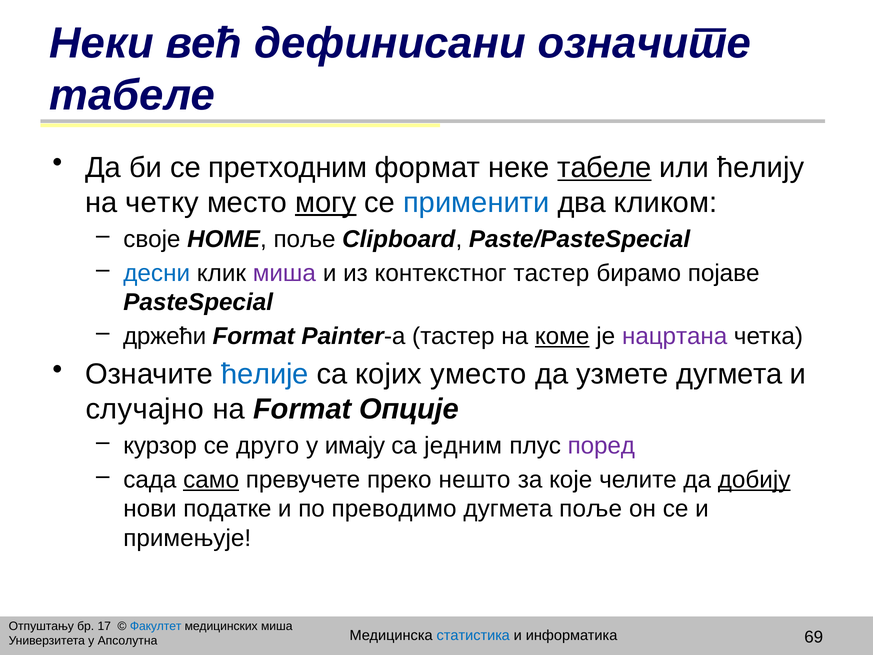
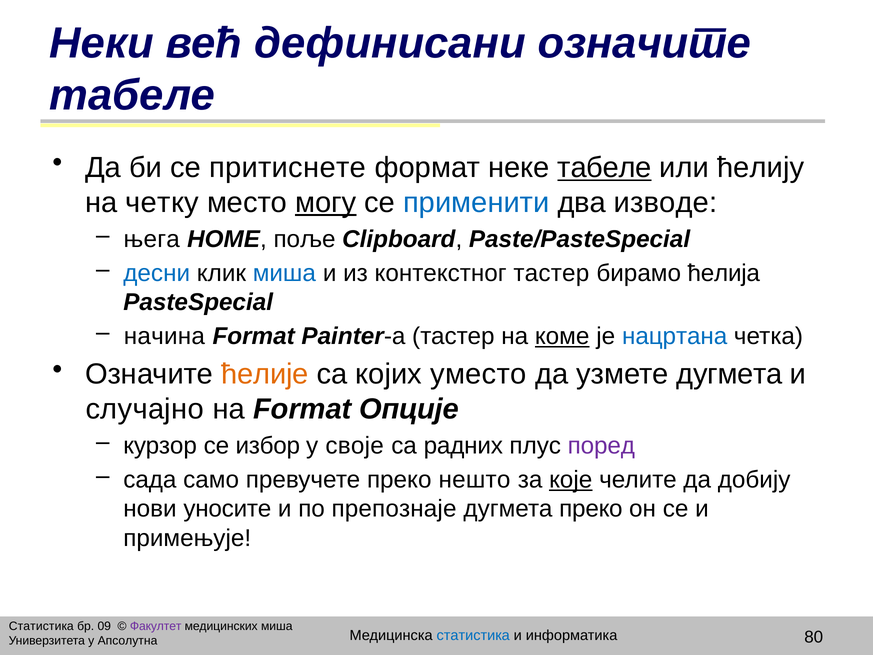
претходним: претходним -> притиснете (288, 168)
кликом: кликом -> изводе (665, 202)
своје: своје -> њега (152, 239)
миша colour: purple -> blue (284, 273)
појаве: појаве -> ћелија (724, 273)
држећи: држећи -> начина (164, 336)
нацртана colour: purple -> blue (675, 336)
ћелије colour: blue -> orange (265, 374)
друго: друго -> избор (268, 446)
имају: имају -> своје (355, 446)
једним: једним -> радних (463, 446)
само underline: present -> none (211, 480)
које underline: none -> present (571, 480)
добију underline: present -> none (754, 480)
податке: податке -> уносите (227, 509)
преводимо: преводимо -> препознаје (394, 509)
дугмета поље: поље -> преко (591, 509)
Отпуштању: Отпуштању -> Статистика (41, 626)
17: 17 -> 09 (104, 626)
Факултет colour: blue -> purple (156, 626)
69: 69 -> 80 (814, 637)
